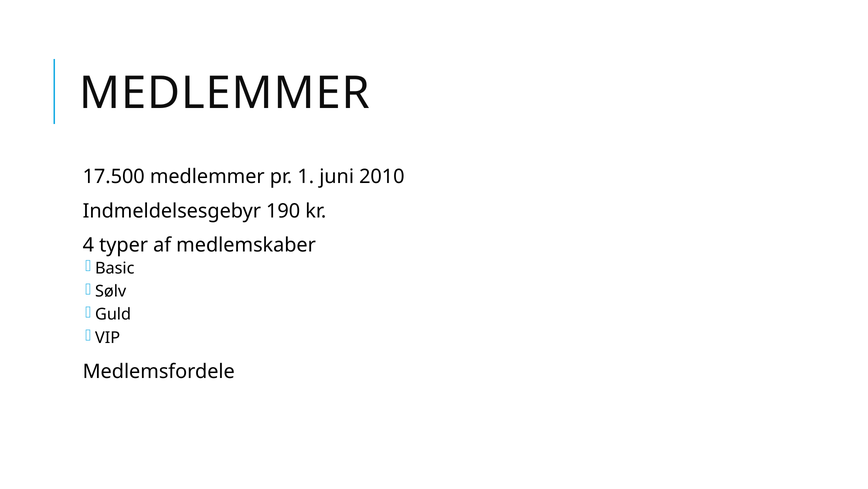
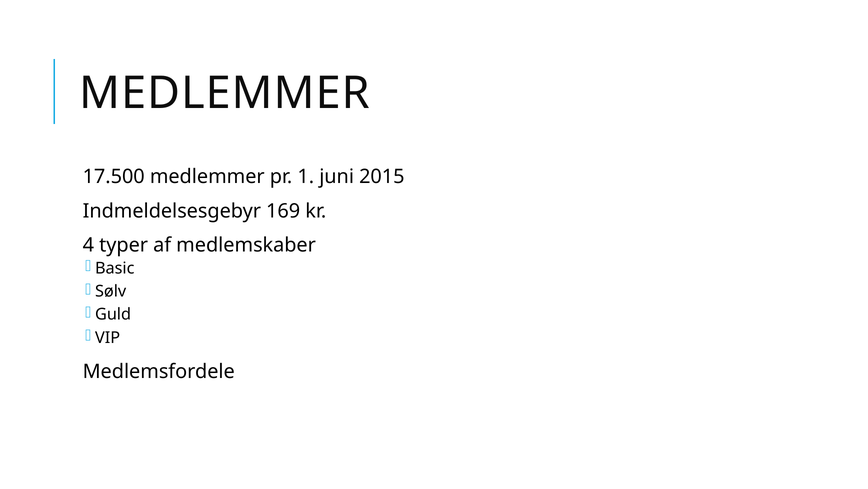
2010: 2010 -> 2015 (382, 177)
190: 190 -> 169 (283, 211)
